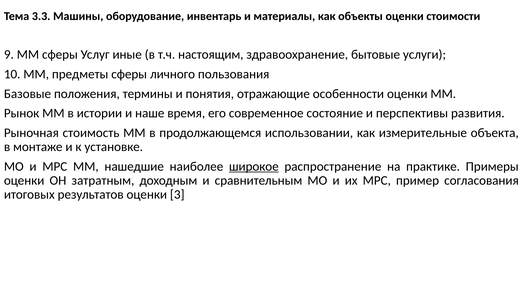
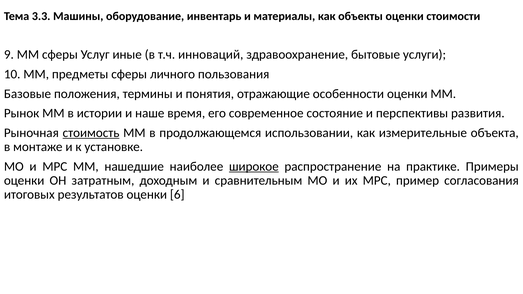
настоящим: настоящим -> инноваций (211, 55)
стоимость underline: none -> present (91, 133)
3: 3 -> 6 (177, 195)
